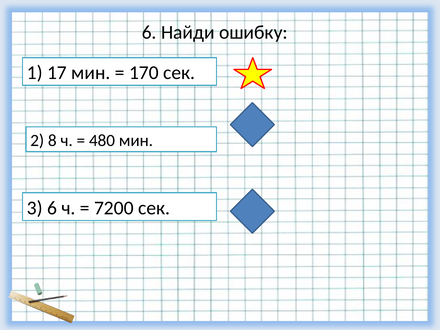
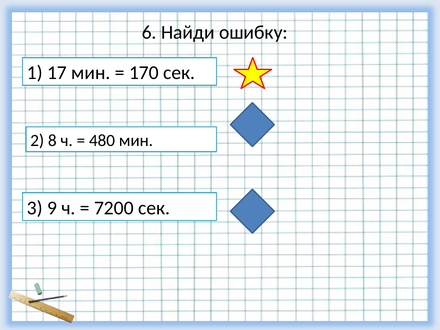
3 6: 6 -> 9 (52, 208)
